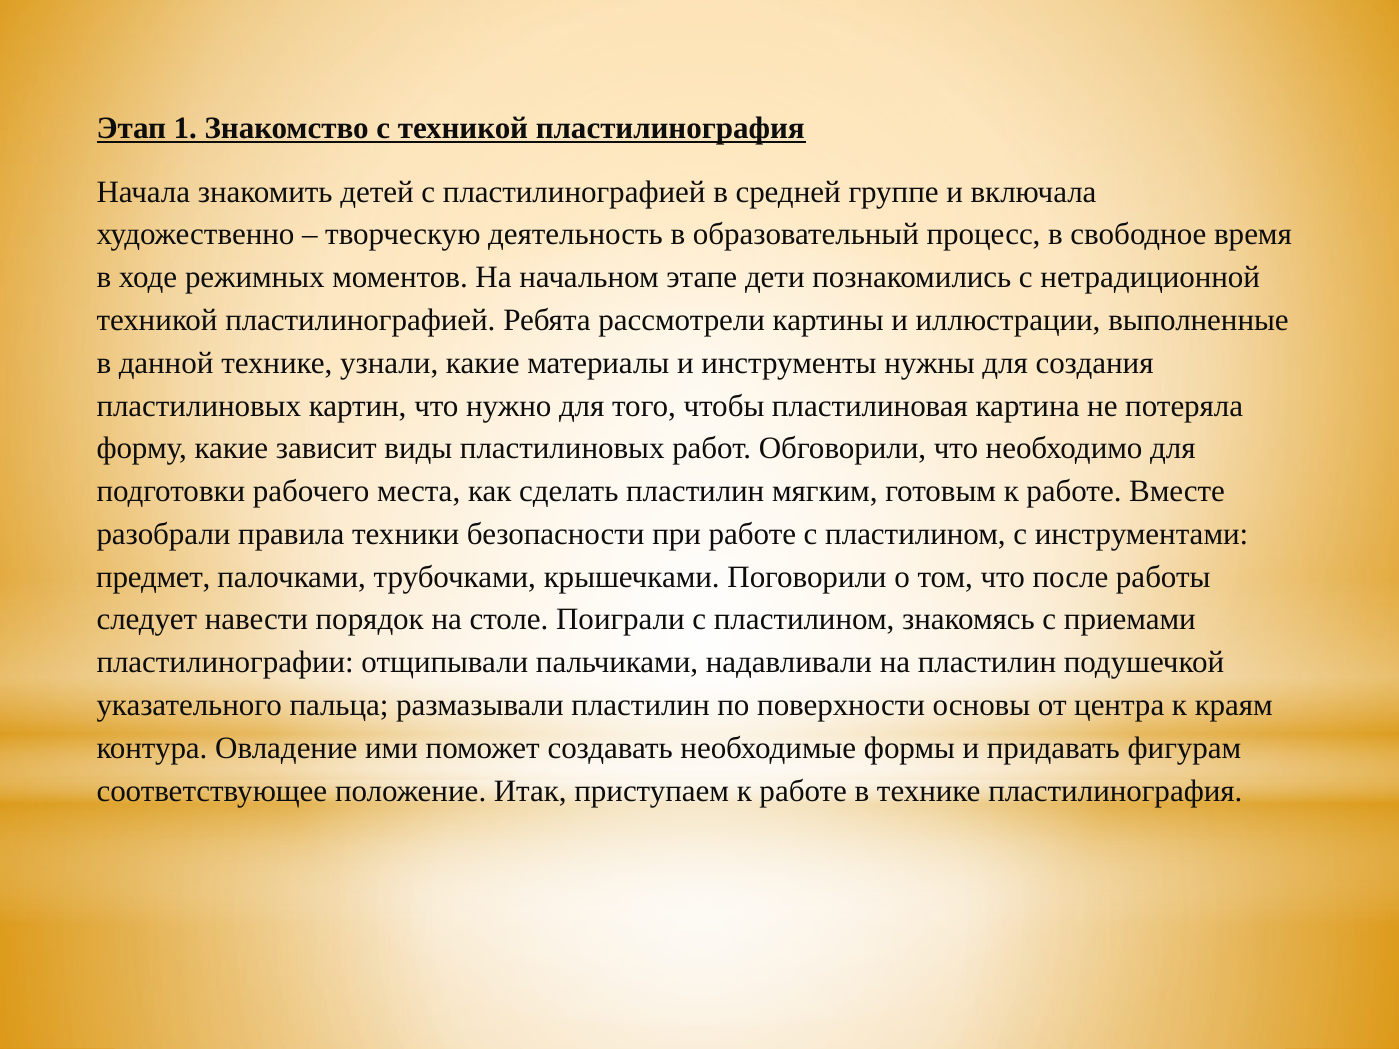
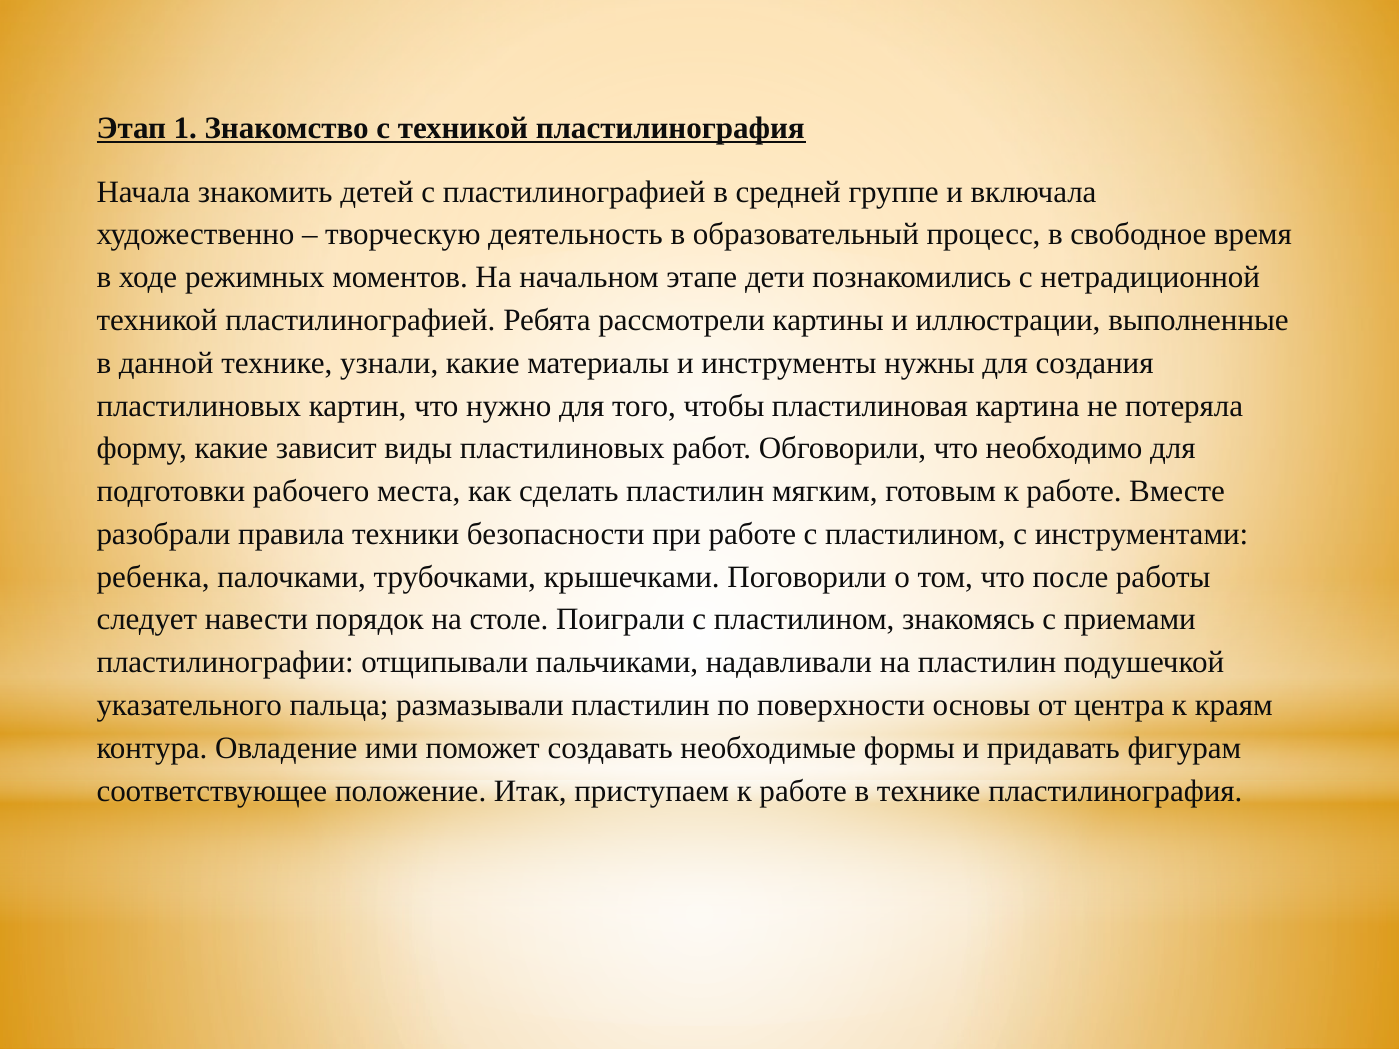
предмет: предмет -> ребенка (153, 577)
